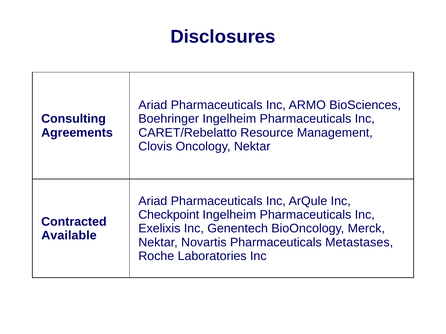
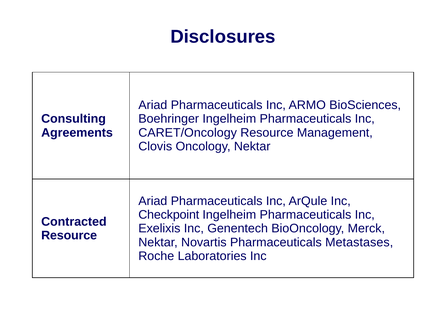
CARET/Rebelatto: CARET/Rebelatto -> CARET/Oncology (188, 133)
Available: Available -> Resource (69, 236)
